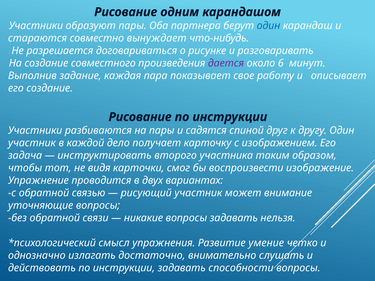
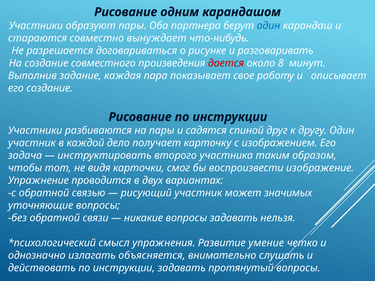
дается colour: purple -> red (226, 63)
6: 6 -> 8 (281, 63)
внимание: внимание -> значимых (288, 193)
достаточно: достаточно -> объясняется (152, 256)
способности: способности -> протянутый (241, 268)
